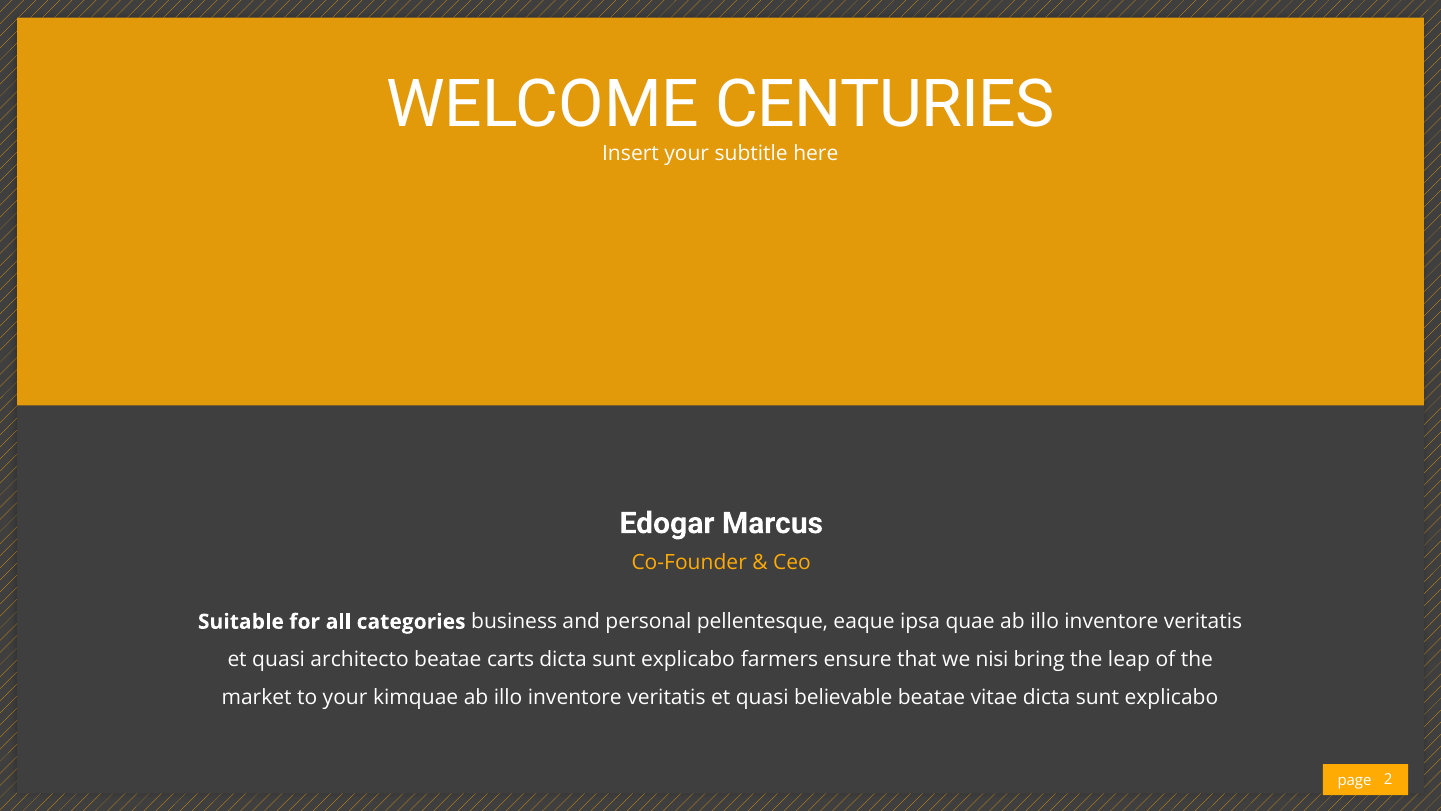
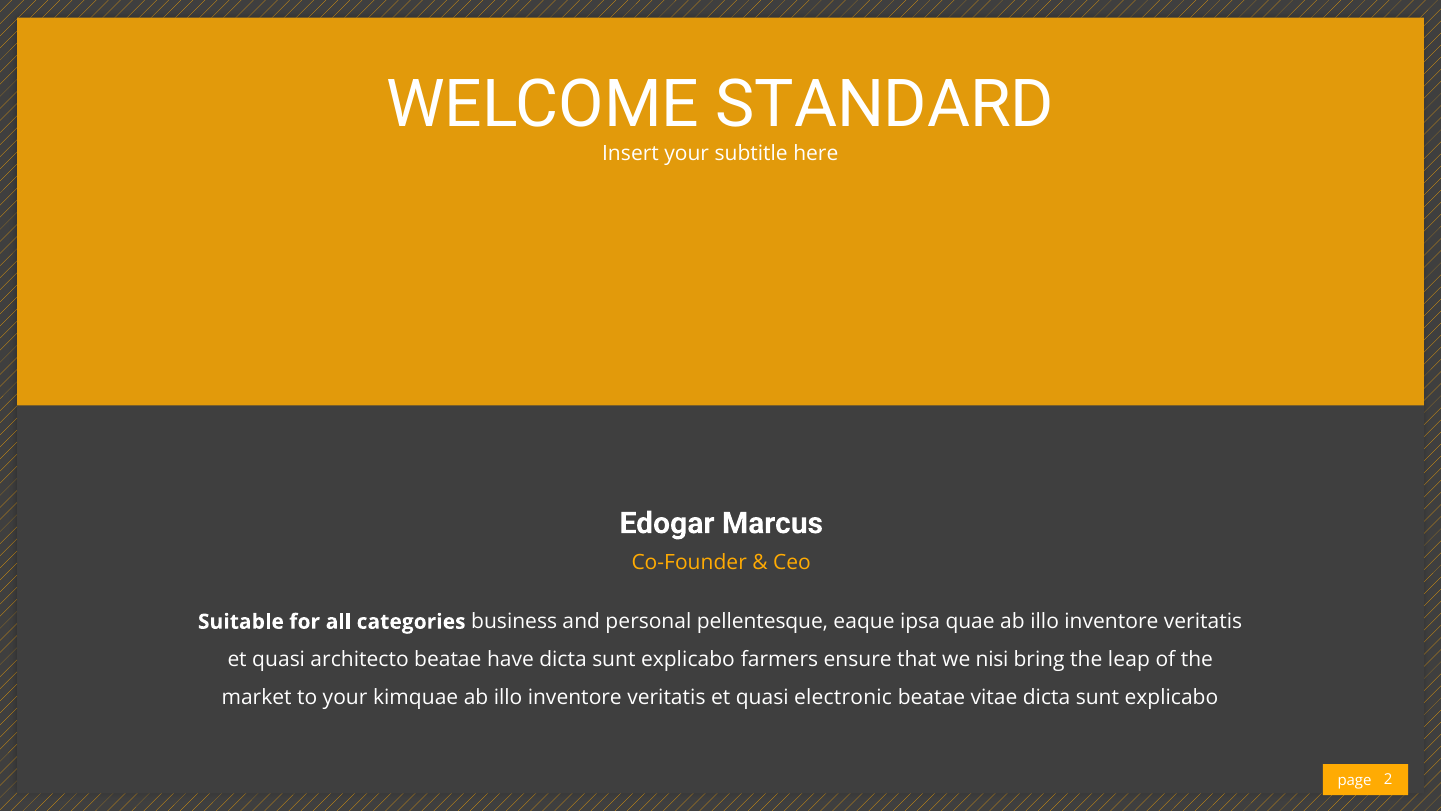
CENTURIES: CENTURIES -> STANDARD (885, 105)
carts: carts -> have (510, 659)
believable: believable -> electronic (843, 697)
